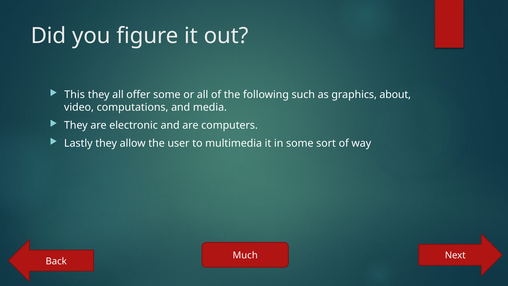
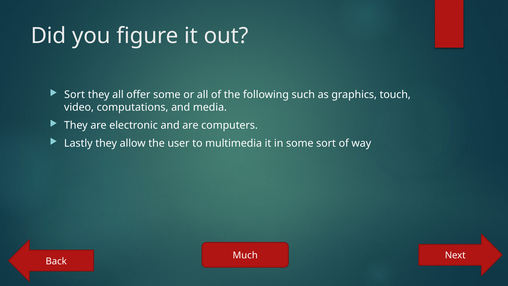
This: This -> Sort (75, 95)
about: about -> touch (395, 95)
